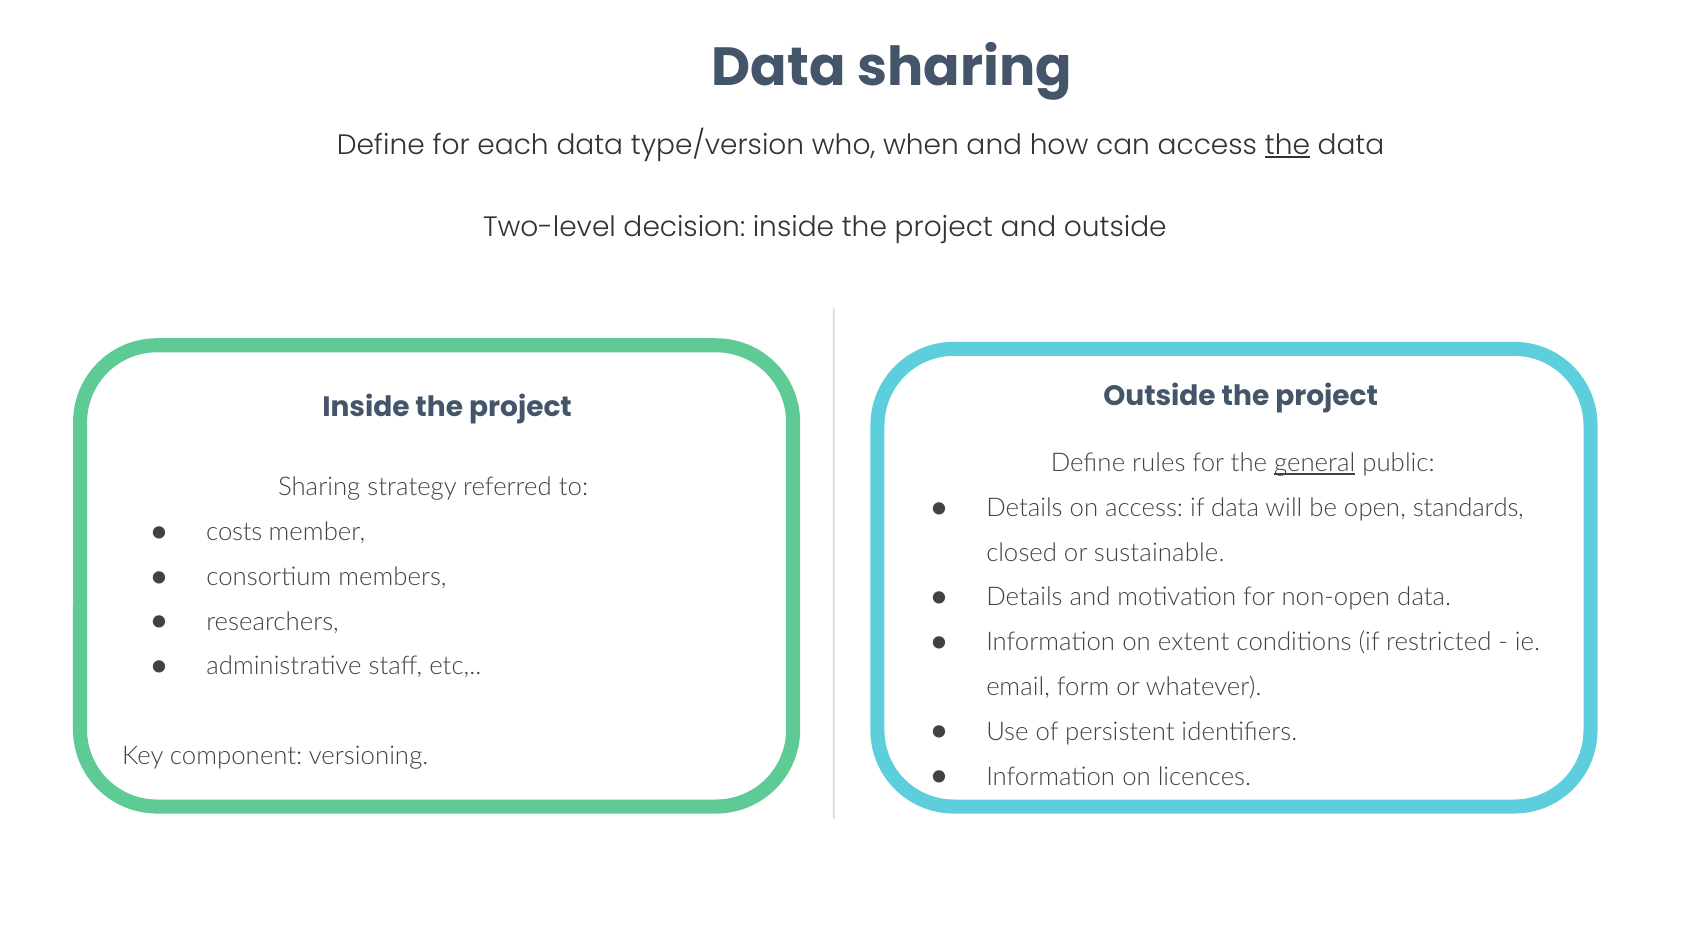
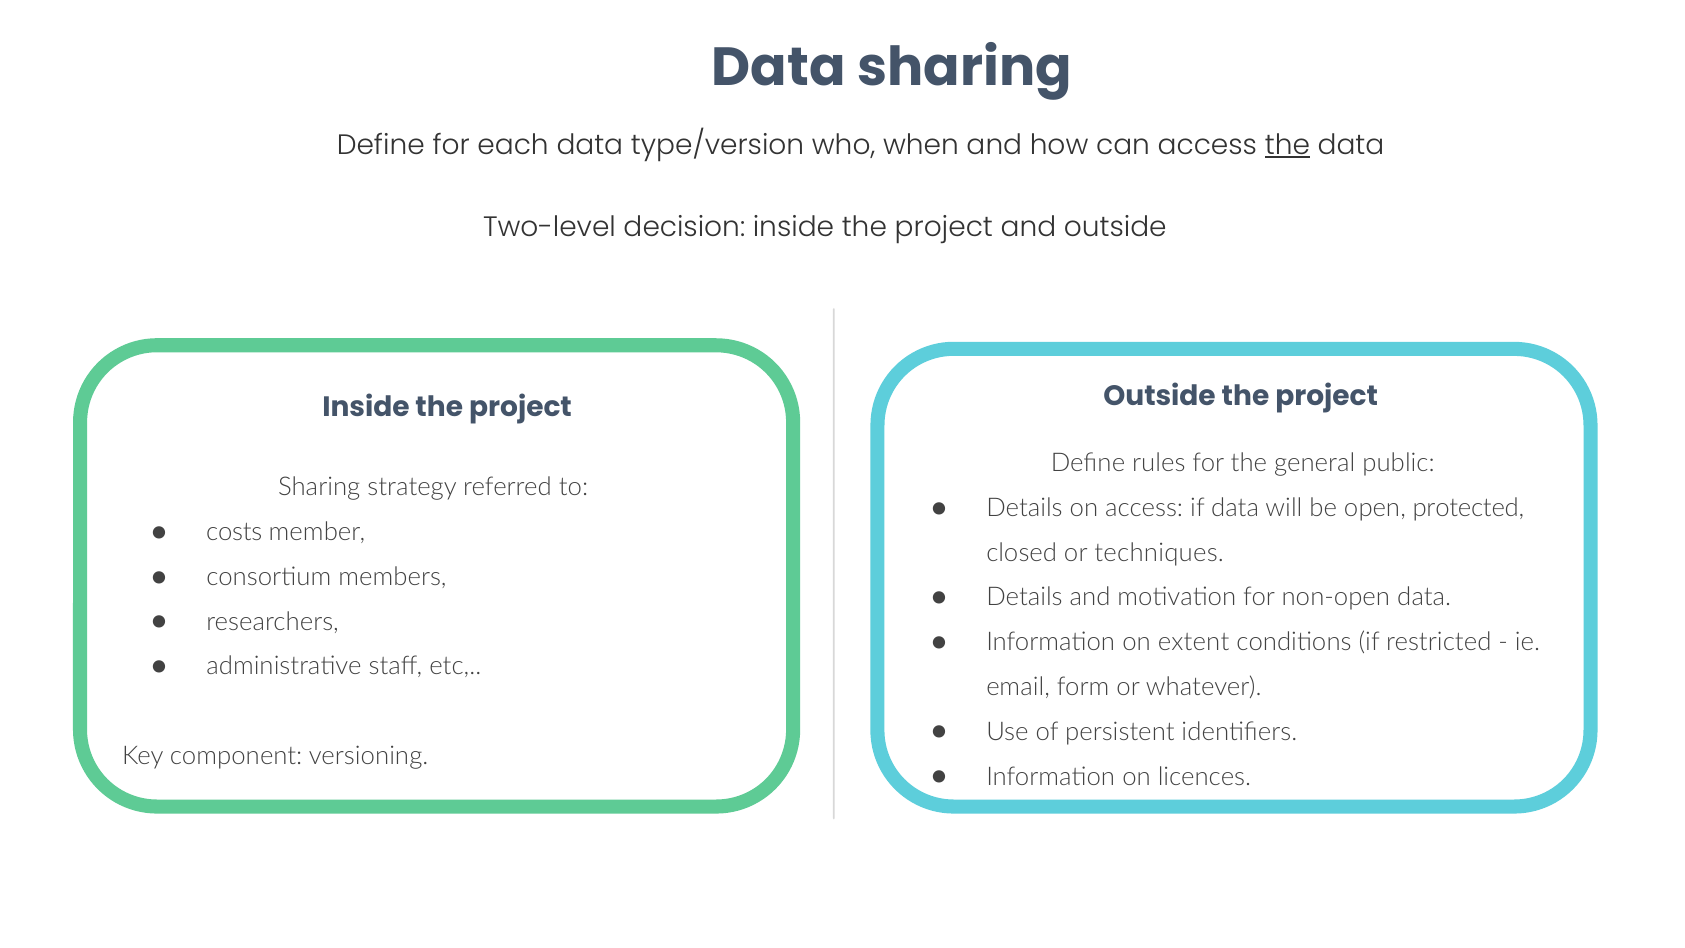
general underline: present -> none (1315, 463)
standards: standards -> protected (1468, 508)
sustainable: sustainable -> techniques (1159, 553)
